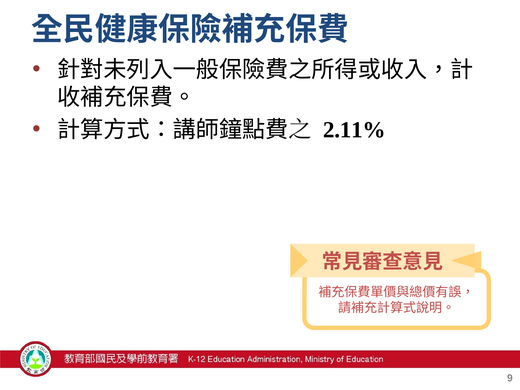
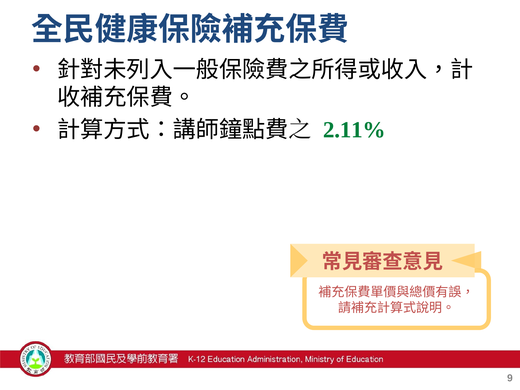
2.11% colour: black -> green (354, 130)
